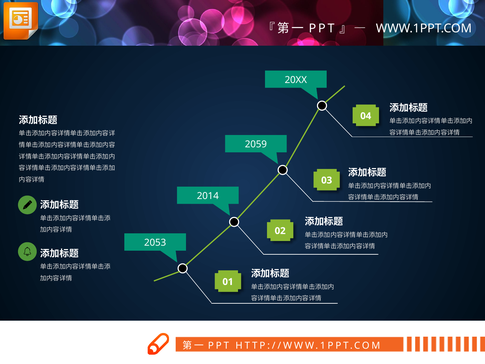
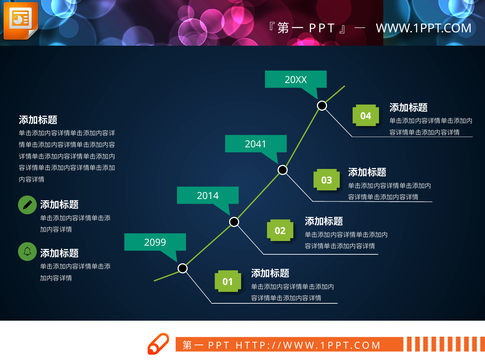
2059: 2059 -> 2041 (256, 144)
2053: 2053 -> 2099 (155, 242)
